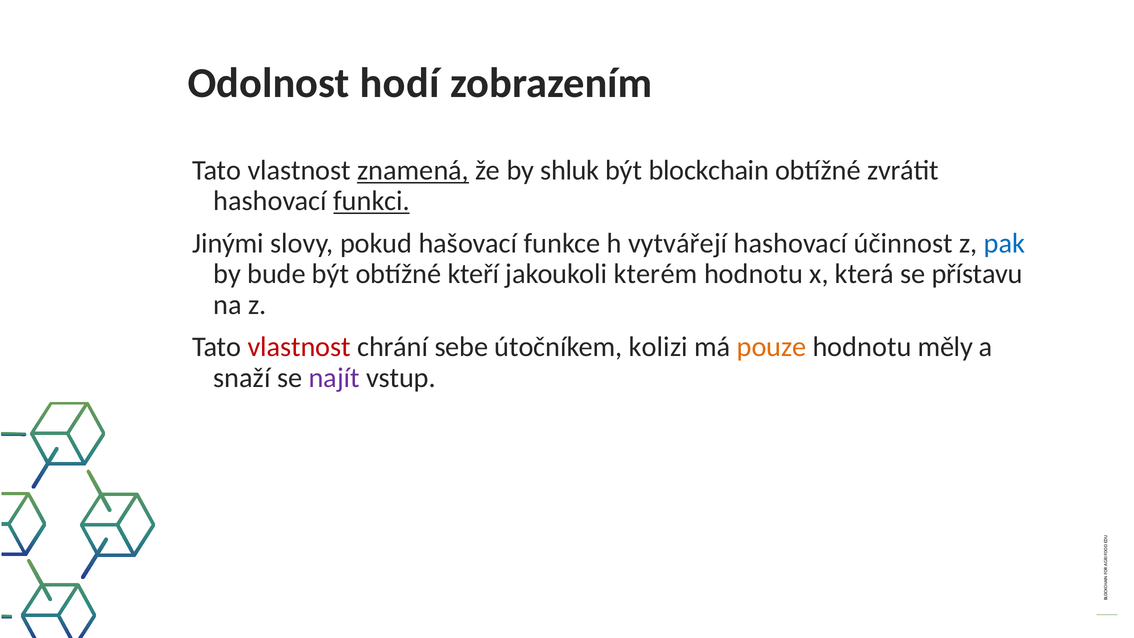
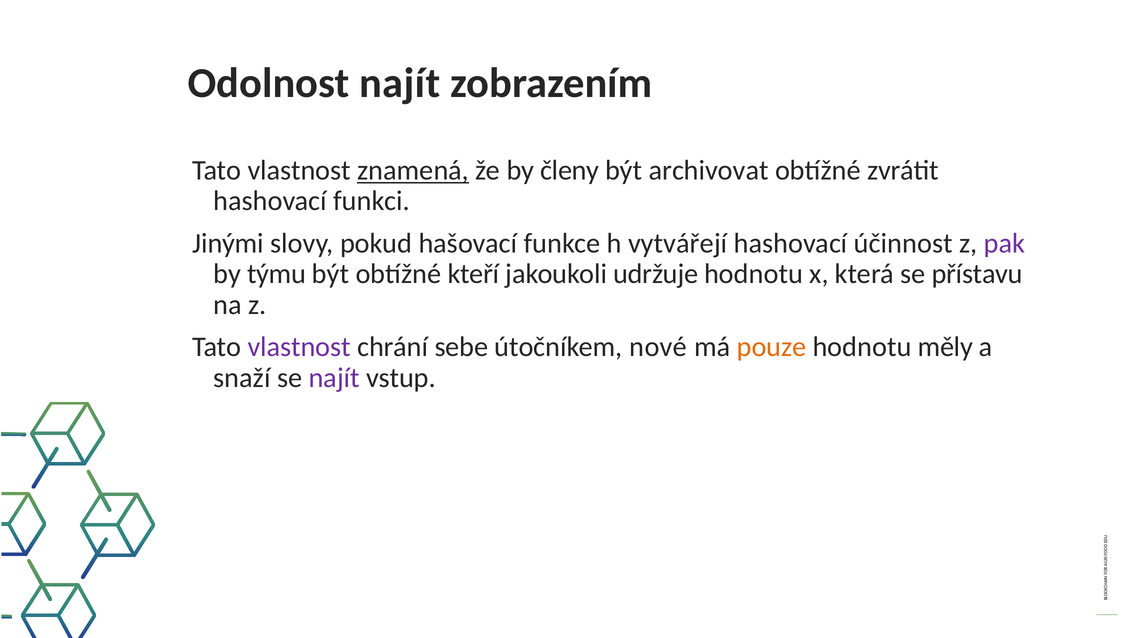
Odolnost hodí: hodí -> najít (400, 83)
shluk: shluk -> členy (570, 170)
blockchain: blockchain -> archivovat (709, 170)
funkci underline: present -> none (372, 201)
pak colour: blue -> purple (1004, 243)
bude: bude -> týmu (277, 274)
kterém: kterém -> udržuje (656, 274)
vlastnost colour: red -> purple (299, 347)
kolizi: kolizi -> nové (658, 347)
